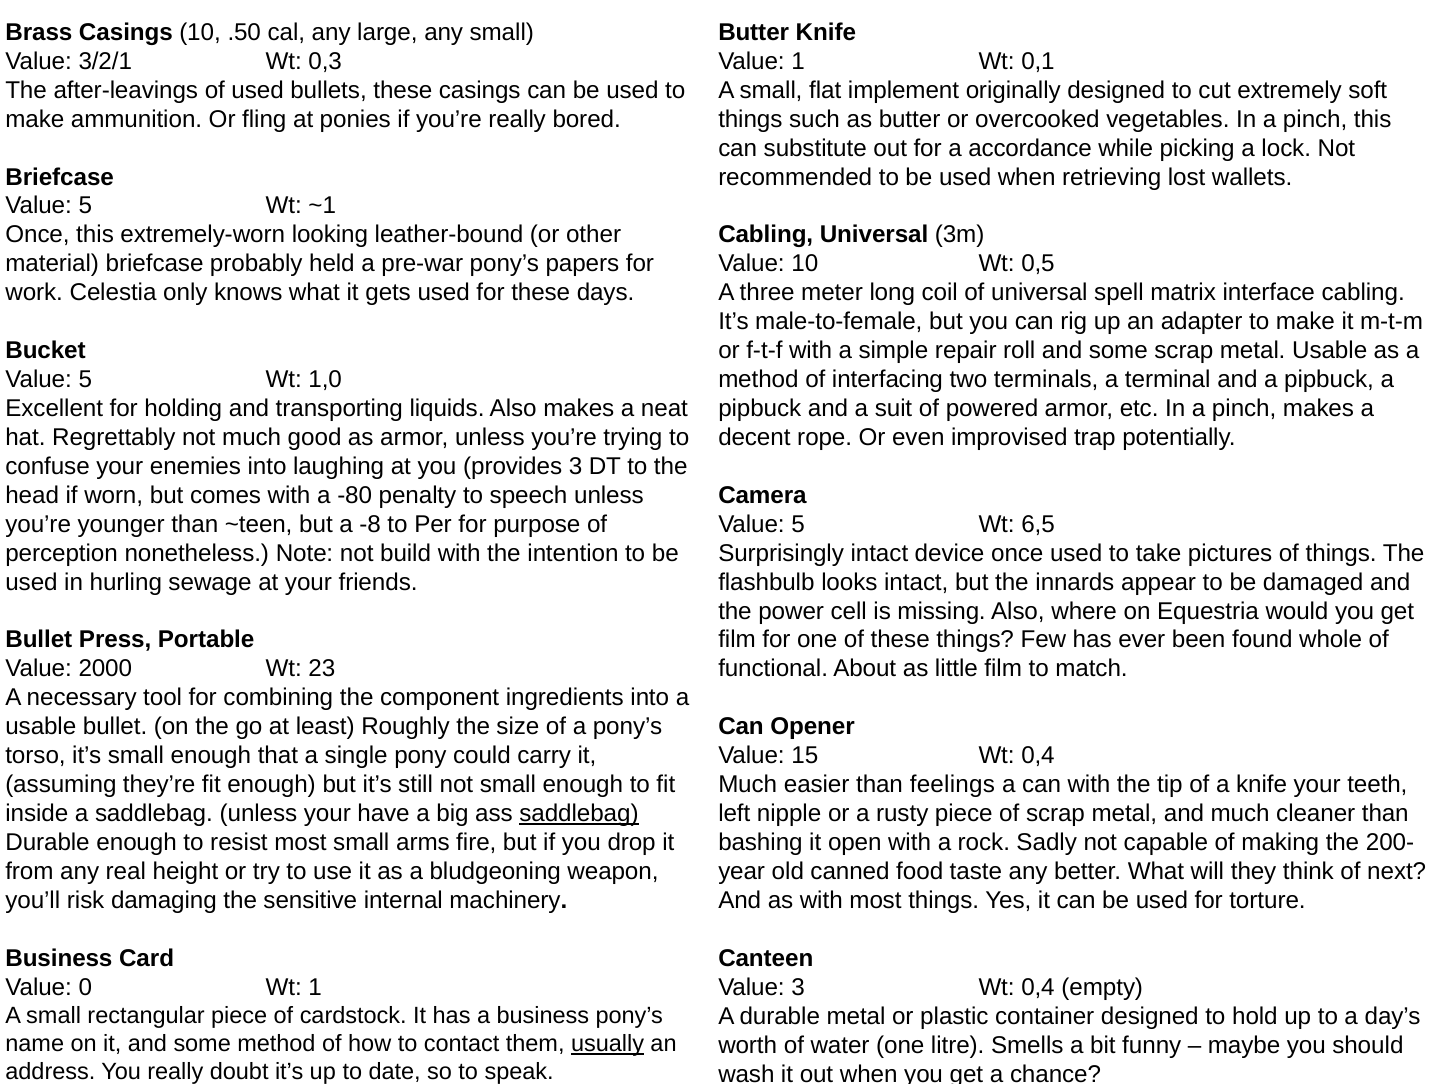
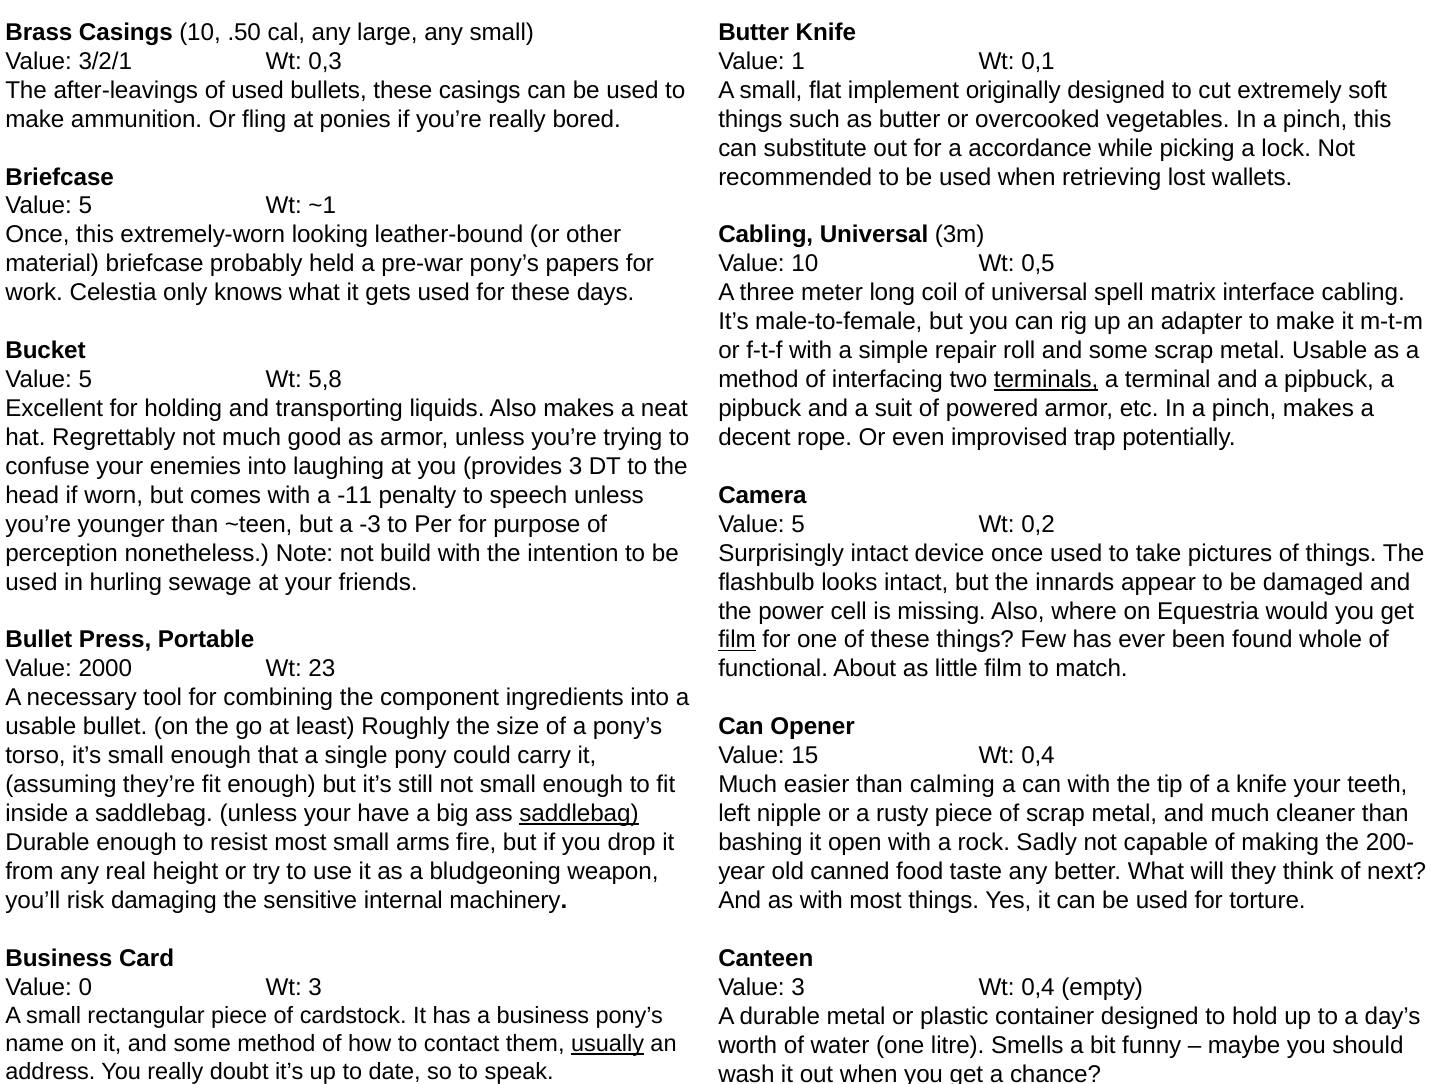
1,0: 1,0 -> 5,8 (325, 380)
terminals underline: none -> present (1046, 380)
-80: -80 -> -11 (355, 496)
-8: -8 -> -3 (370, 525)
6,5: 6,5 -> 0,2 (1038, 525)
film underline: none -> present (737, 640)
feelings: feelings -> calming (952, 785)
Wt 1: 1 -> 3 (315, 988)
